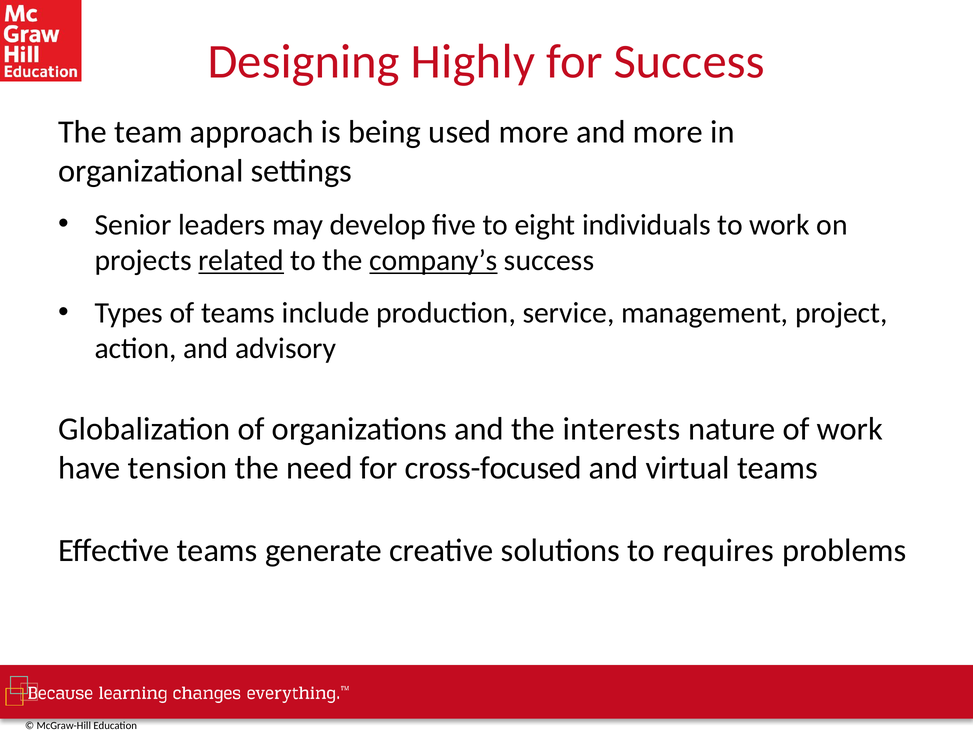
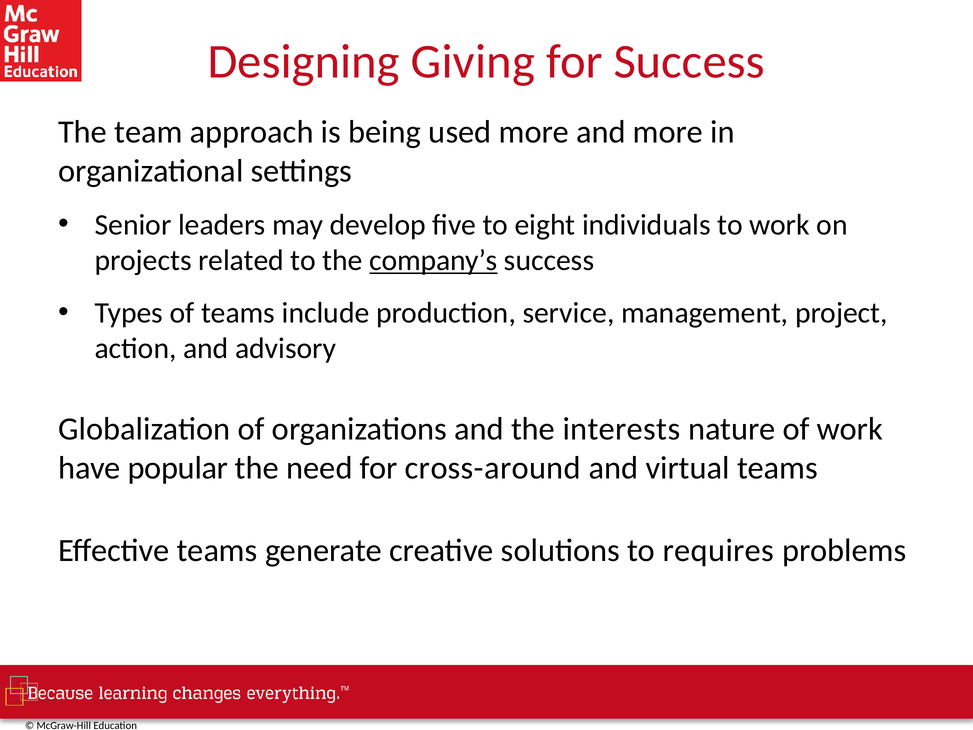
Highly: Highly -> Giving (473, 62)
related underline: present -> none (241, 260)
tension: tension -> popular (178, 468)
cross-focused: cross-focused -> cross-around (493, 468)
